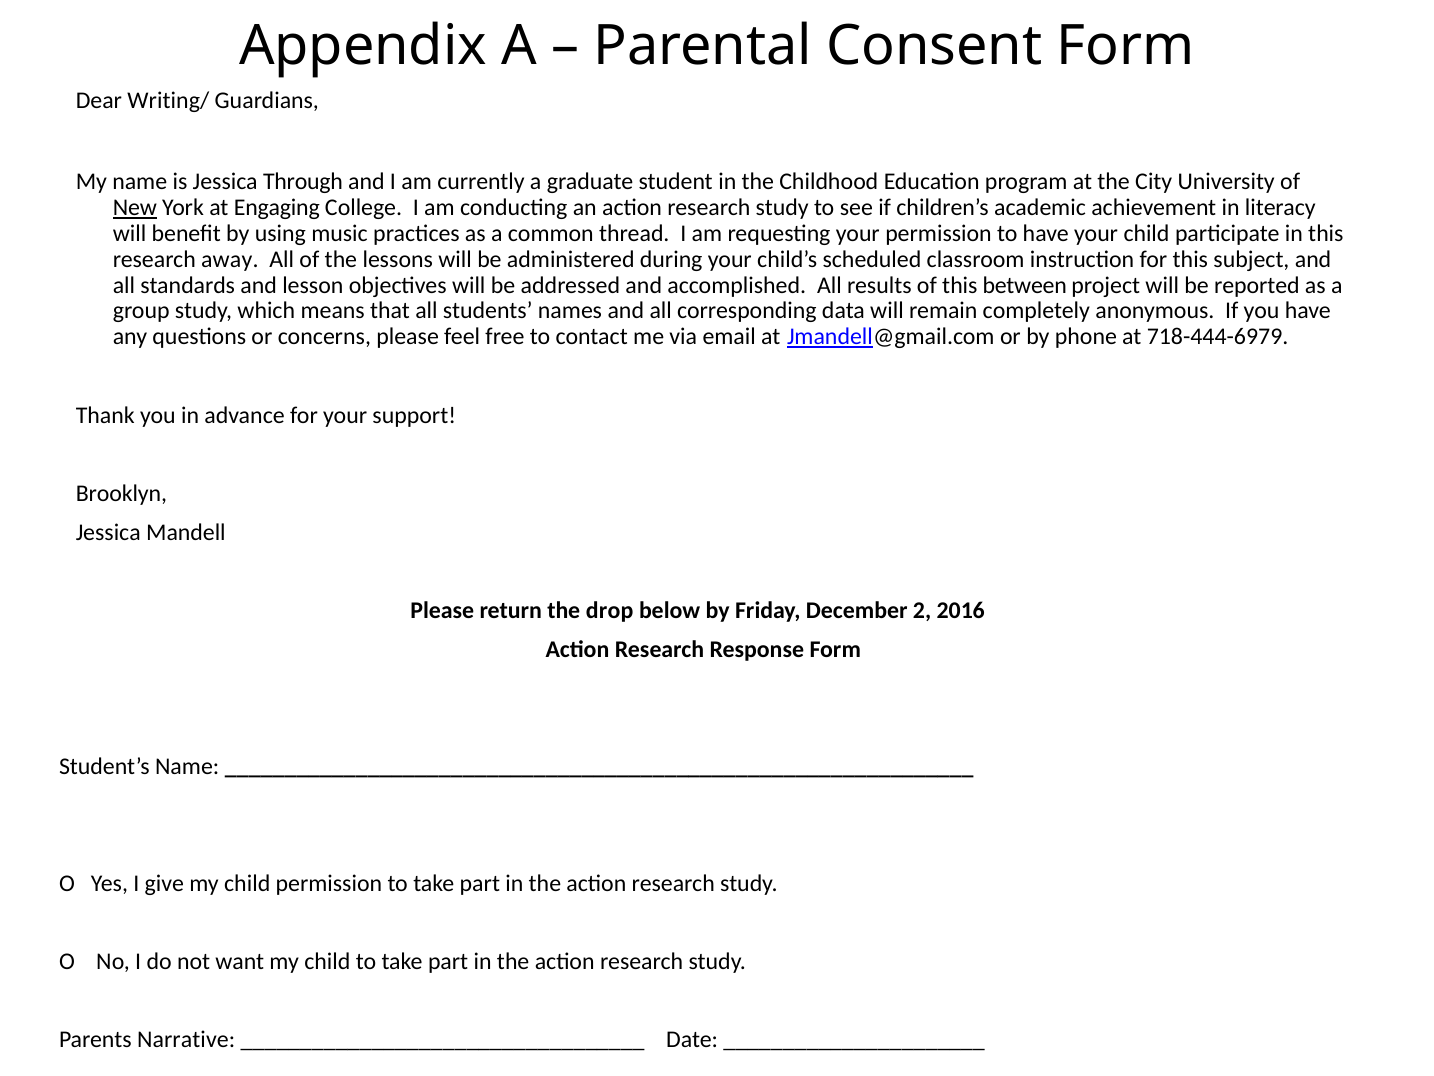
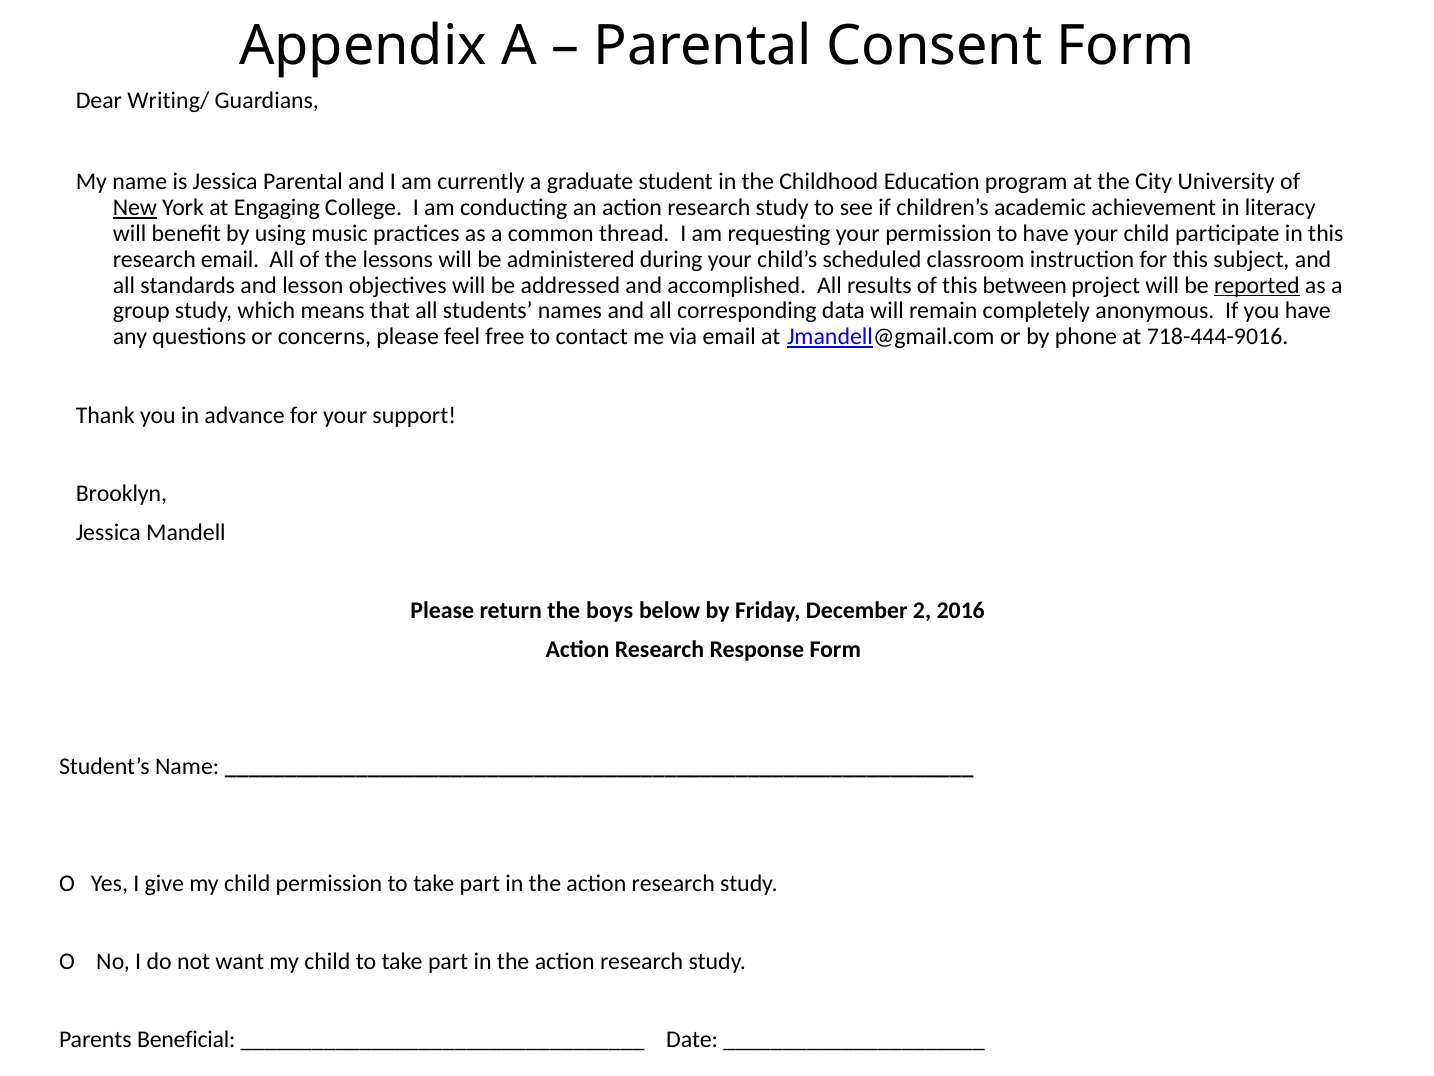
Jessica Through: Through -> Parental (303, 182)
research away: away -> email (230, 259)
reported underline: none -> present (1257, 285)
718-444-6979: 718-444-6979 -> 718-444-9016 (1218, 337)
drop: drop -> boys (610, 610)
Narrative: Narrative -> Beneficial (186, 1039)
